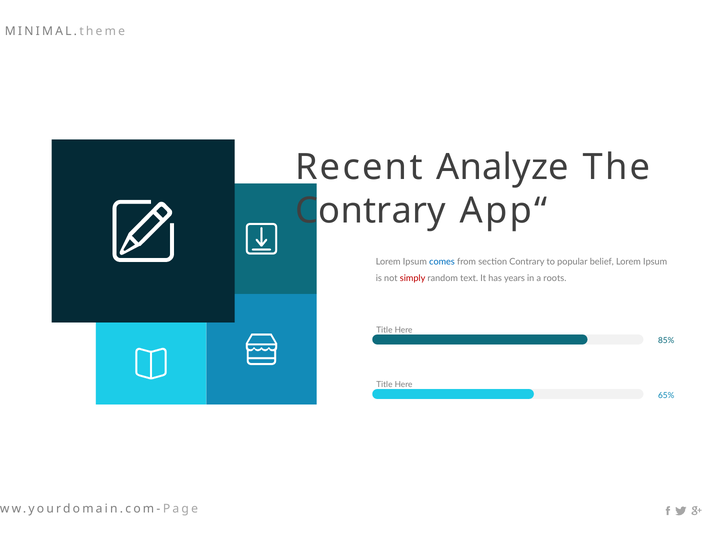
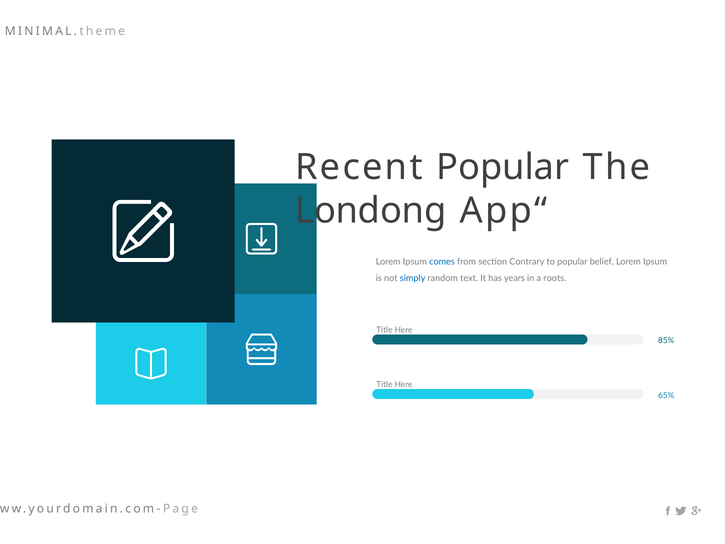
Recent Analyze: Analyze -> Popular (503, 167)
Contrary: Contrary -> Londong (371, 211)
simply colour: red -> blue (413, 278)
